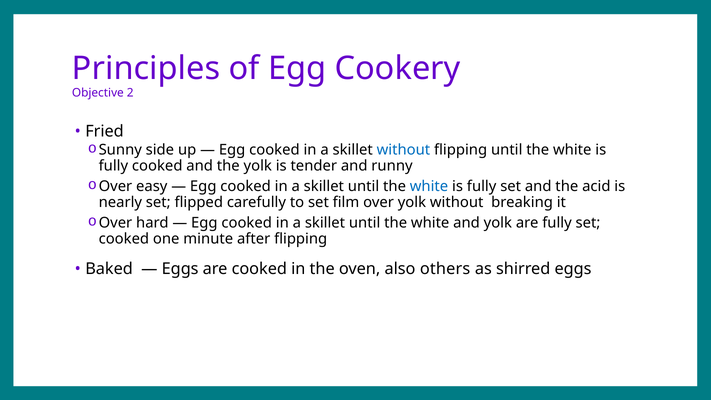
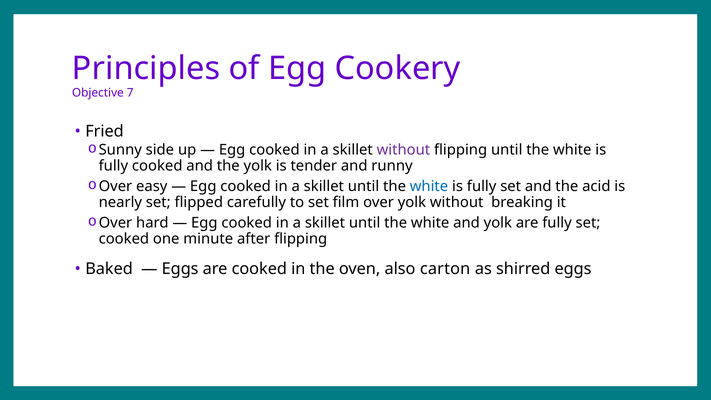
2: 2 -> 7 (130, 93)
without colour: blue -> purple (403, 150)
others: others -> carton (445, 269)
